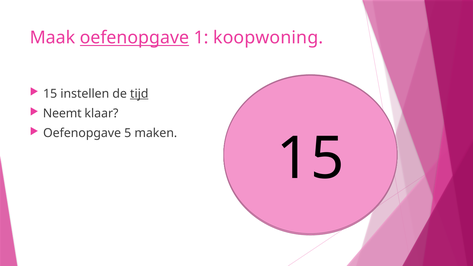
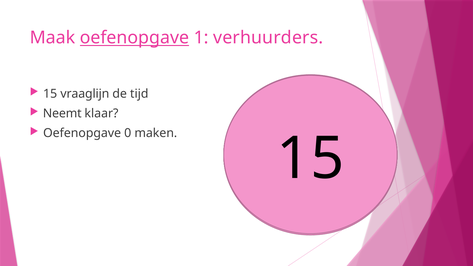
koopwoning: koopwoning -> verhuurders (268, 38)
instellen: instellen -> vraaglijn (85, 94)
tijd underline: present -> none (139, 94)
5: 5 -> 0 (128, 133)
